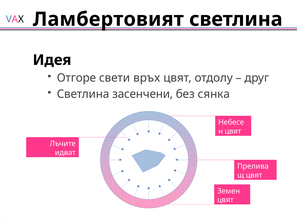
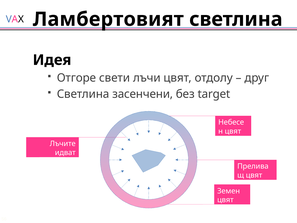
връх: връх -> лъчи (147, 78)
сянка: сянка -> target (214, 94)
